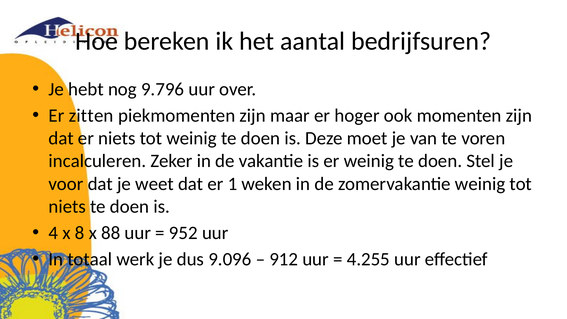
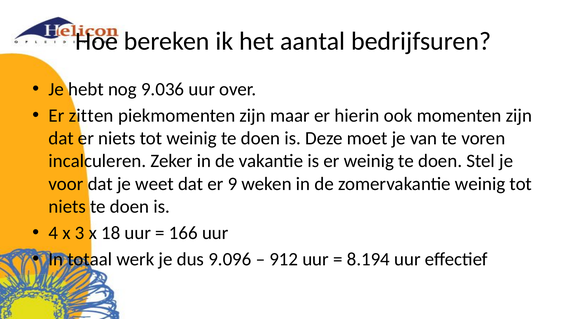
9.796: 9.796 -> 9.036 (163, 89)
hoger: hoger -> hierin (357, 116)
1: 1 -> 9 (232, 184)
8: 8 -> 3 (80, 233)
88: 88 -> 18 (111, 233)
952: 952 -> 166 (183, 233)
4.255: 4.255 -> 8.194 (368, 259)
